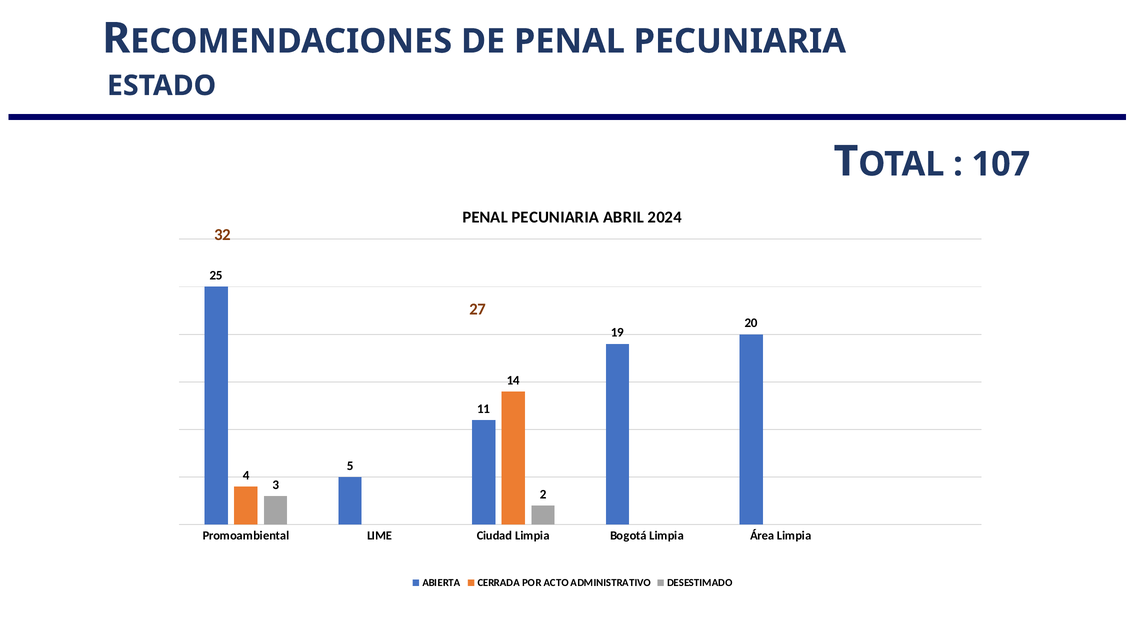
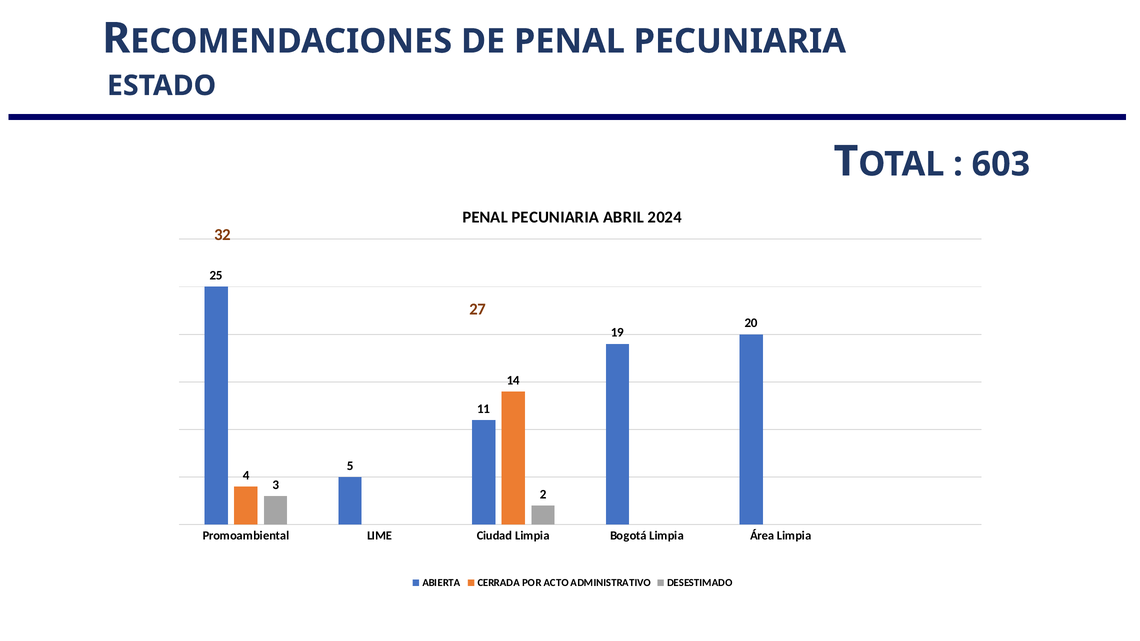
107: 107 -> 603 (1001, 164)
